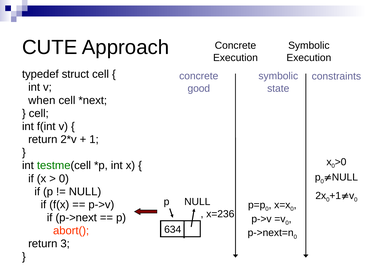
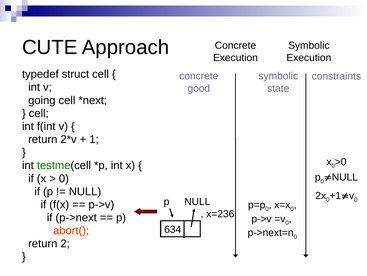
when: when -> going (42, 100)
3: 3 -> 2 (65, 243)
